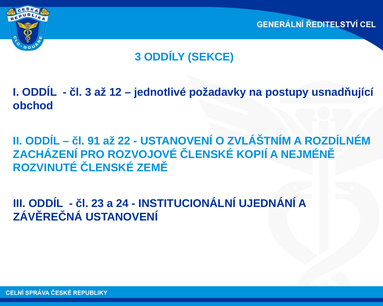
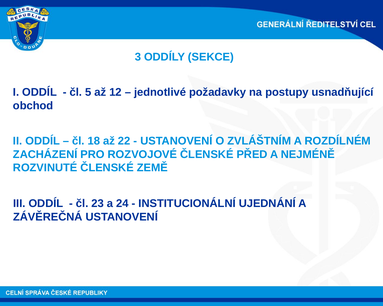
čl 3: 3 -> 5 (88, 92)
91: 91 -> 18 (94, 141)
KOPIÍ: KOPIÍ -> PŘED (252, 155)
